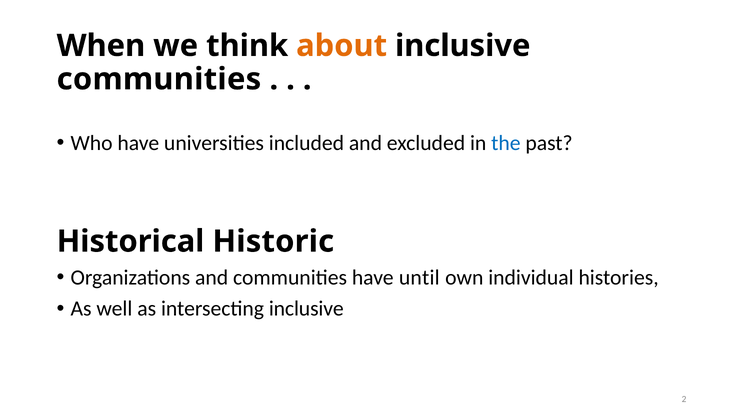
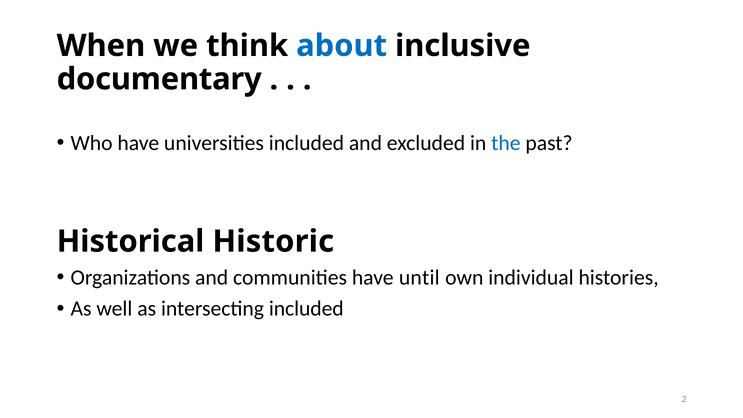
about colour: orange -> blue (342, 46)
communities: communities -> documentary (159, 79)
intersecting inclusive: inclusive -> included (306, 309)
